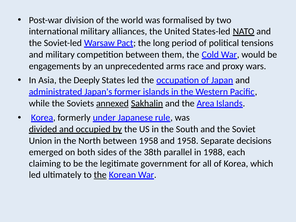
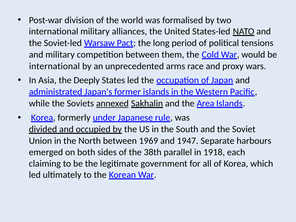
engagements: engagements -> international (54, 66)
between 1958: 1958 -> 1969 (149, 141)
and 1958: 1958 -> 1947 (188, 141)
decisions: decisions -> harbours (254, 141)
1988: 1988 -> 1918 (214, 152)
the underline: present -> none (100, 175)
